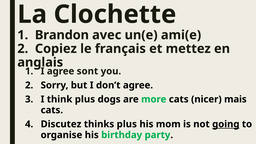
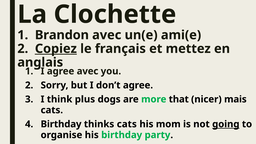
Copiez underline: none -> present (56, 49)
agree sont: sont -> avec (88, 71)
more cats: cats -> that (179, 99)
Discutez: Discutez -> Birthday (61, 124)
thinks plus: plus -> cats (127, 124)
